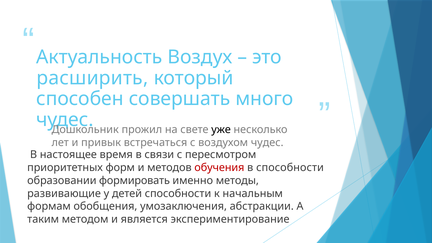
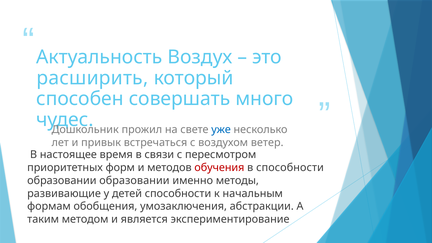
уже colour: black -> blue (221, 130)
воздухом чудес: чудес -> ветер (267, 143)
образовании формировать: формировать -> образовании (134, 181)
